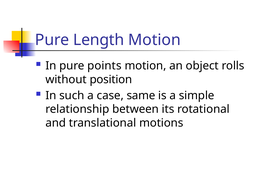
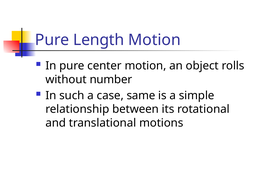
points: points -> center (104, 66)
position: position -> number (111, 79)
